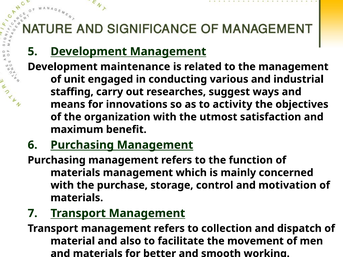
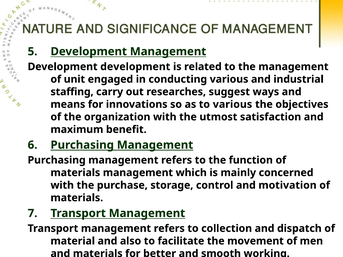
Development maintenance: maintenance -> development (135, 67)
to activity: activity -> various (232, 104)
